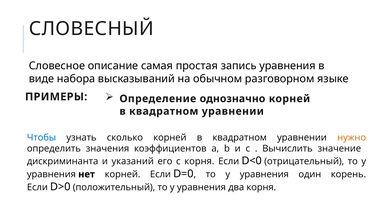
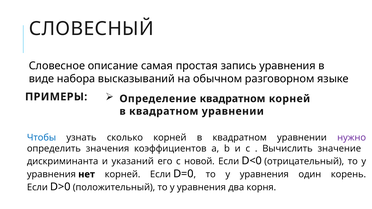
Определение однозначно: однозначно -> квадратном (233, 99)
нужно colour: orange -> purple (352, 138)
с корня: корня -> новой (199, 161)
